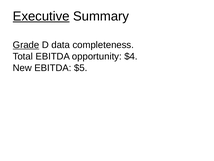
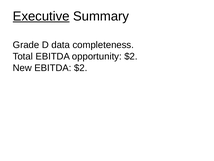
Grade underline: present -> none (26, 45)
opportunity $4: $4 -> $2 (131, 56)
EBITDA $5: $5 -> $2 (81, 68)
